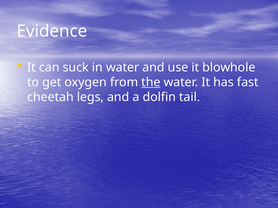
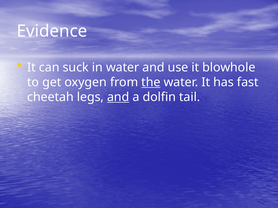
and underline: none -> present (118, 97)
